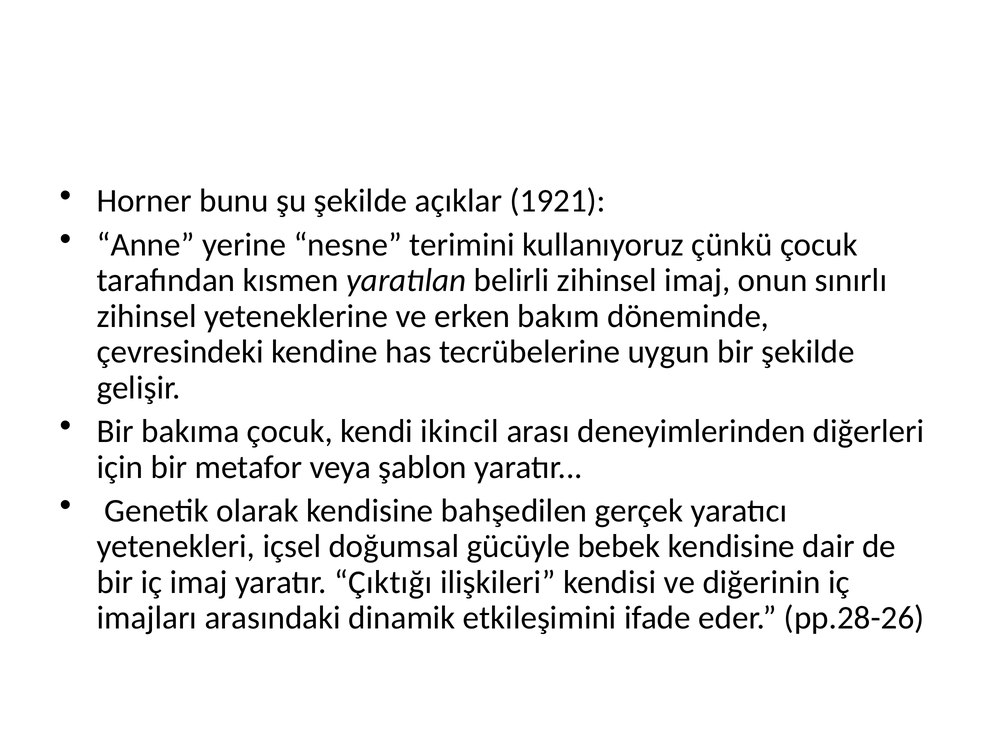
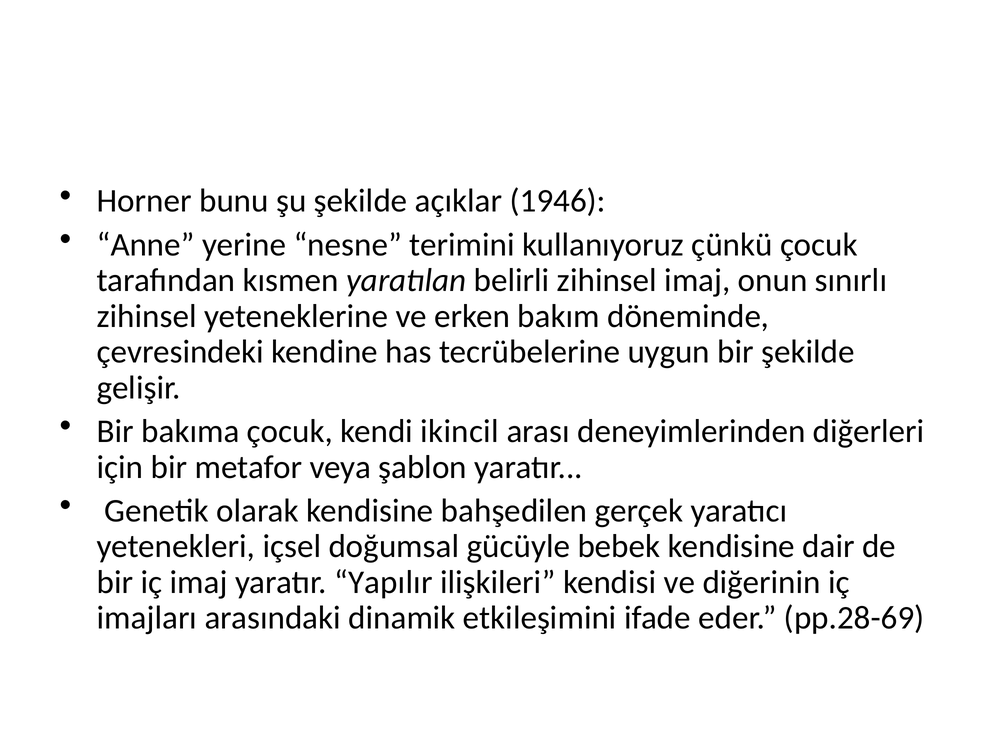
1921: 1921 -> 1946 (558, 201)
Çıktığı: Çıktığı -> Yapılır (383, 582)
pp.28-26: pp.28-26 -> pp.28-69 (854, 618)
